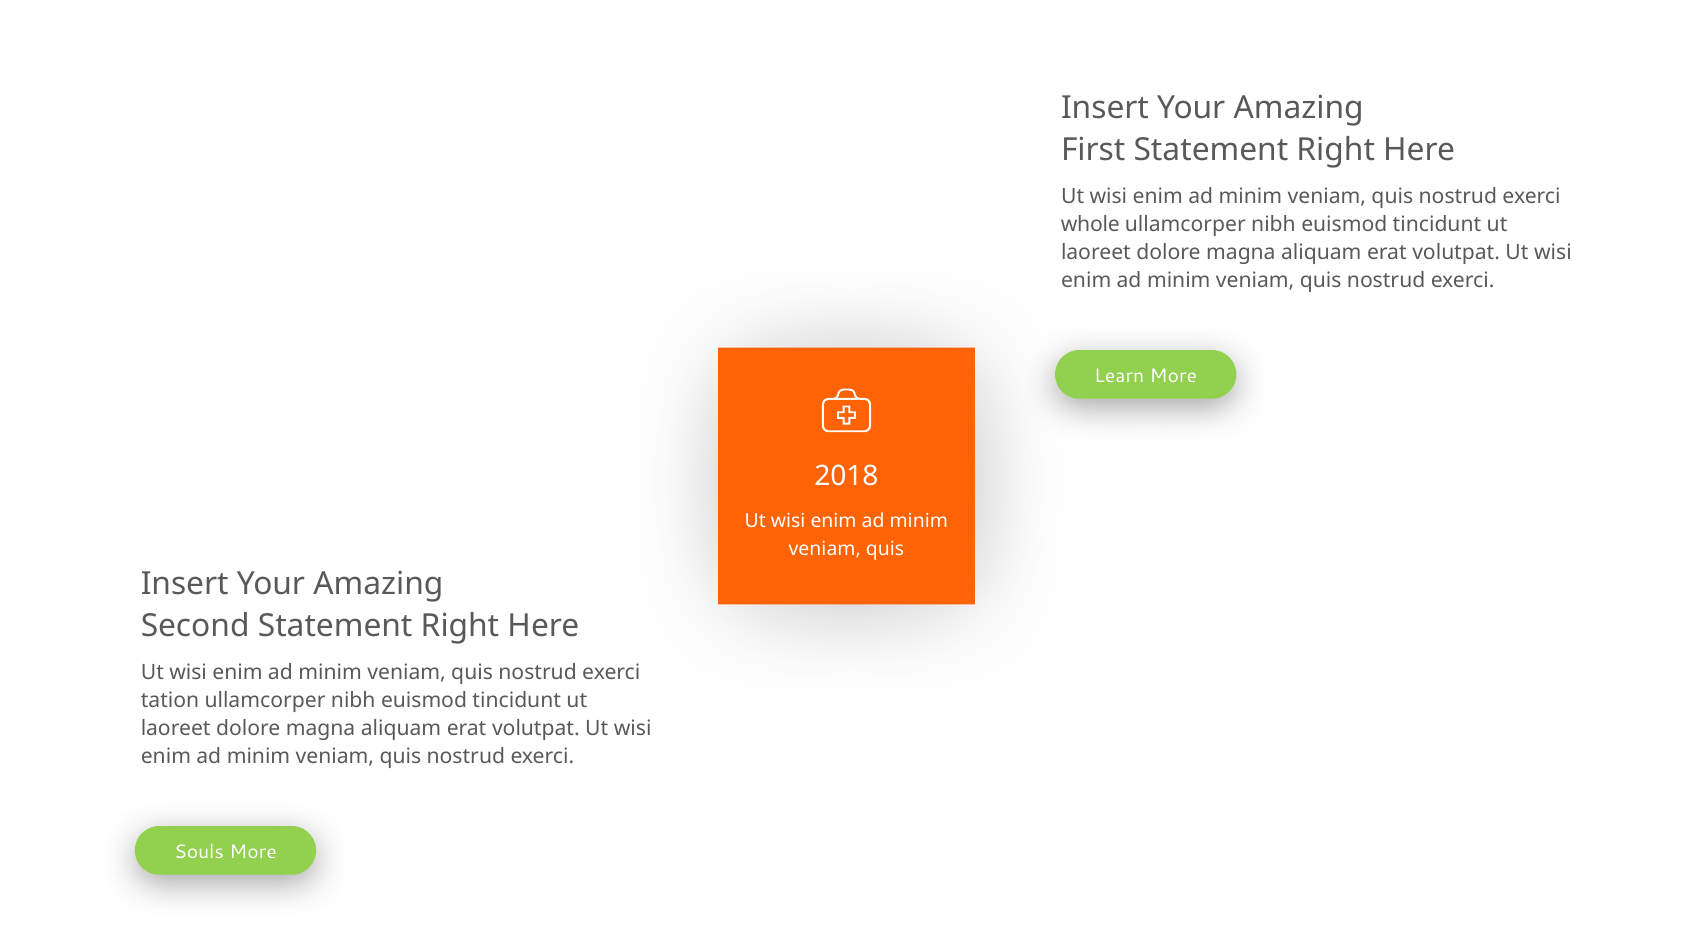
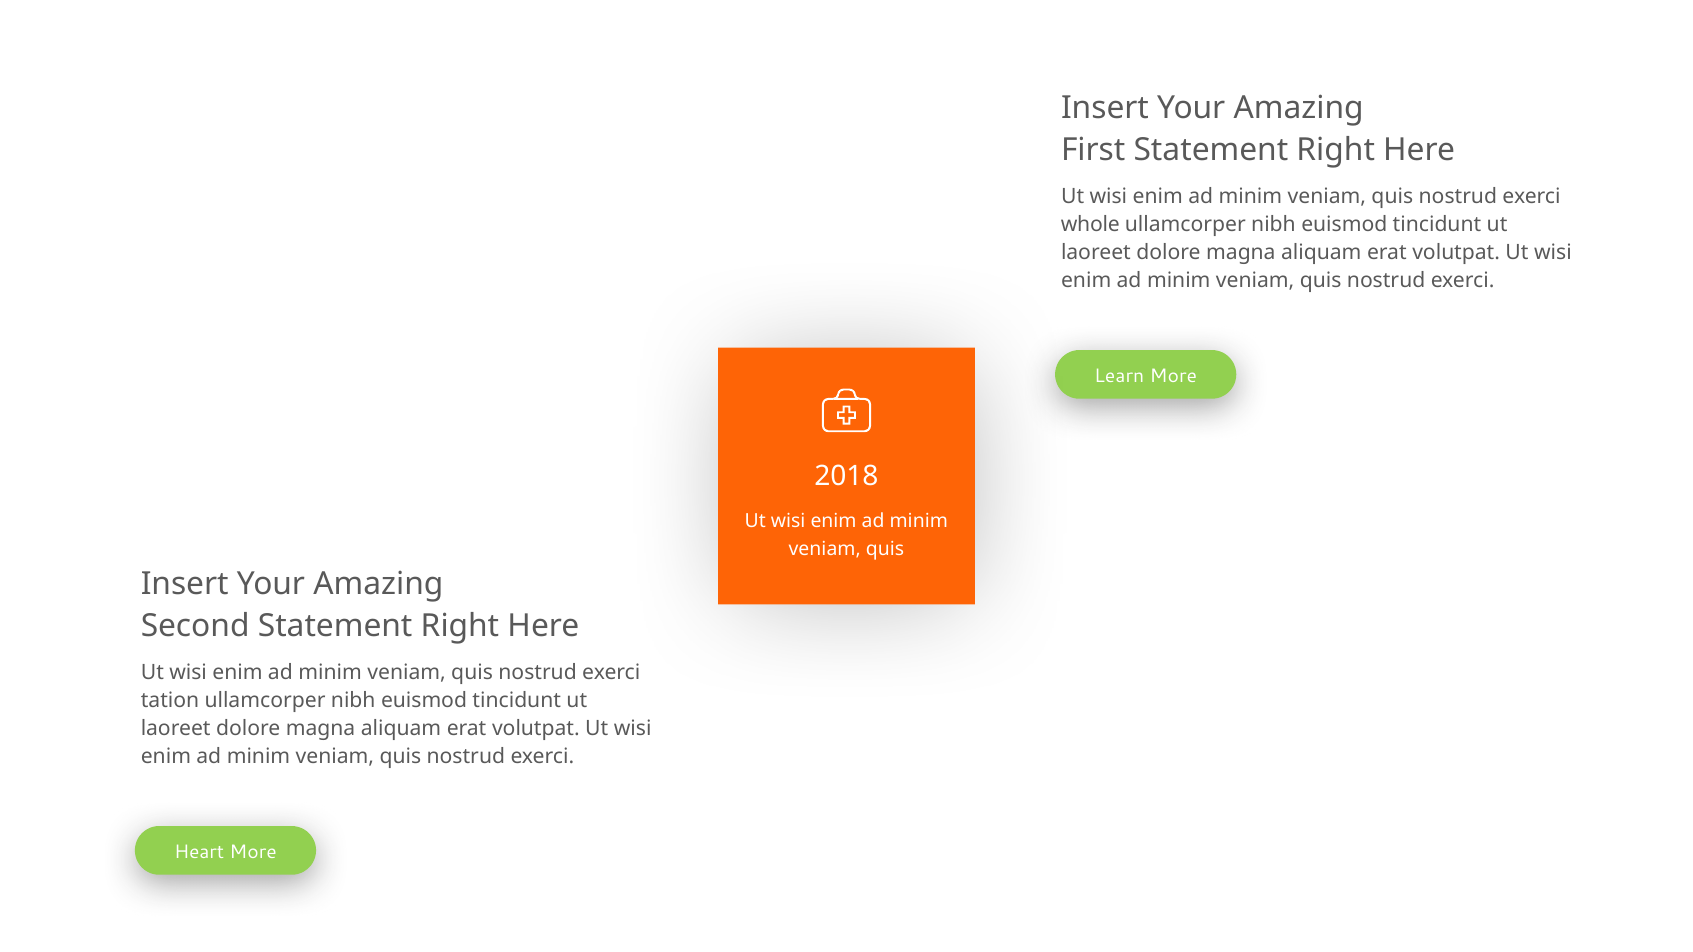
Souls: Souls -> Heart (199, 852)
